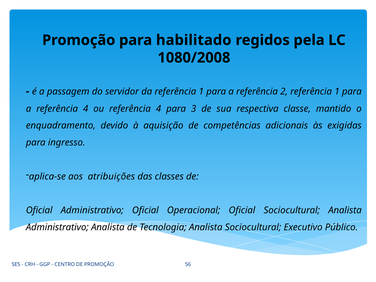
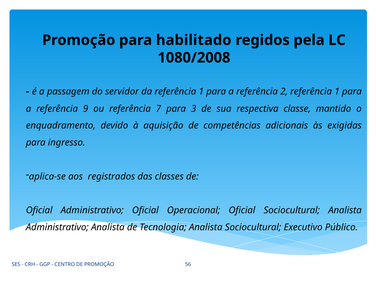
a referência 4: 4 -> 9 (86, 109)
ou referência 4: 4 -> 7 (158, 109)
atribuições: atribuições -> registrados (111, 176)
